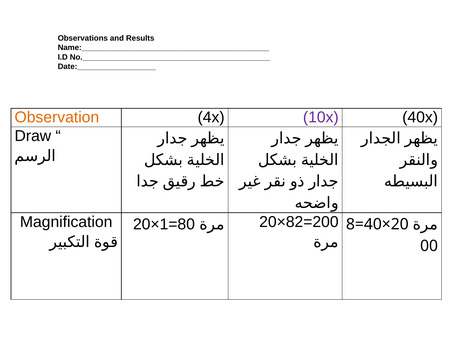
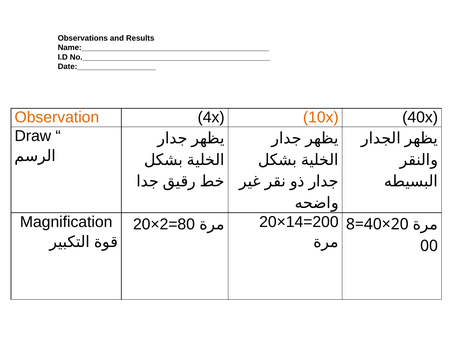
10x colour: purple -> orange (321, 117)
20×1=80: 20×1=80 -> 20×2=80 (164, 224)
20×82=200: 20×82=200 -> 20×14=200 (299, 221)
